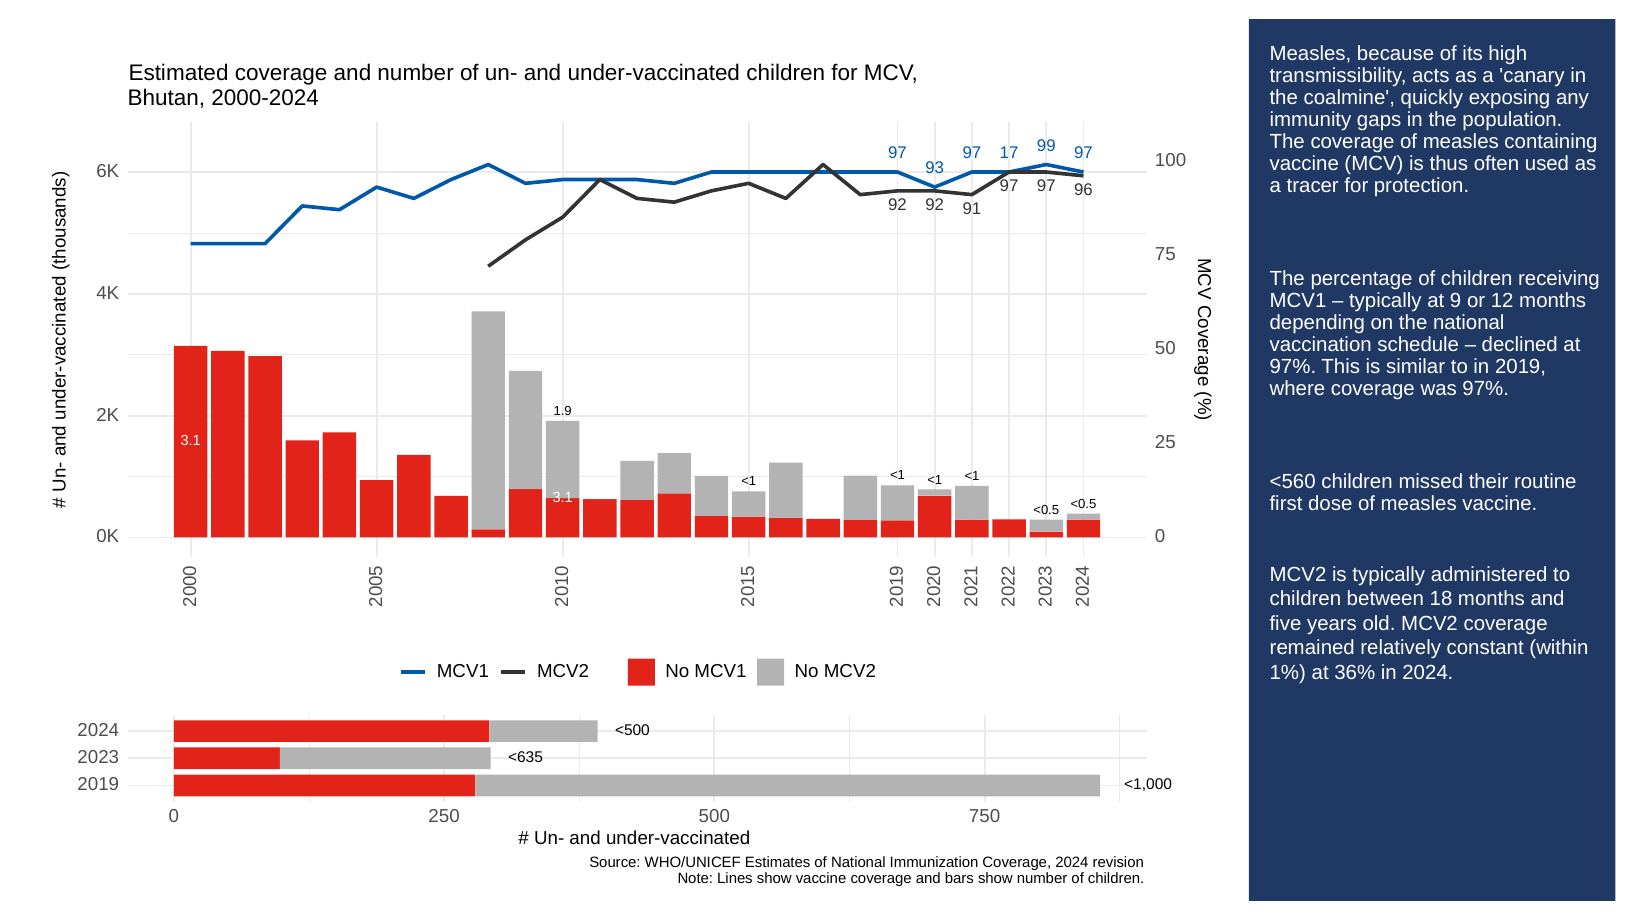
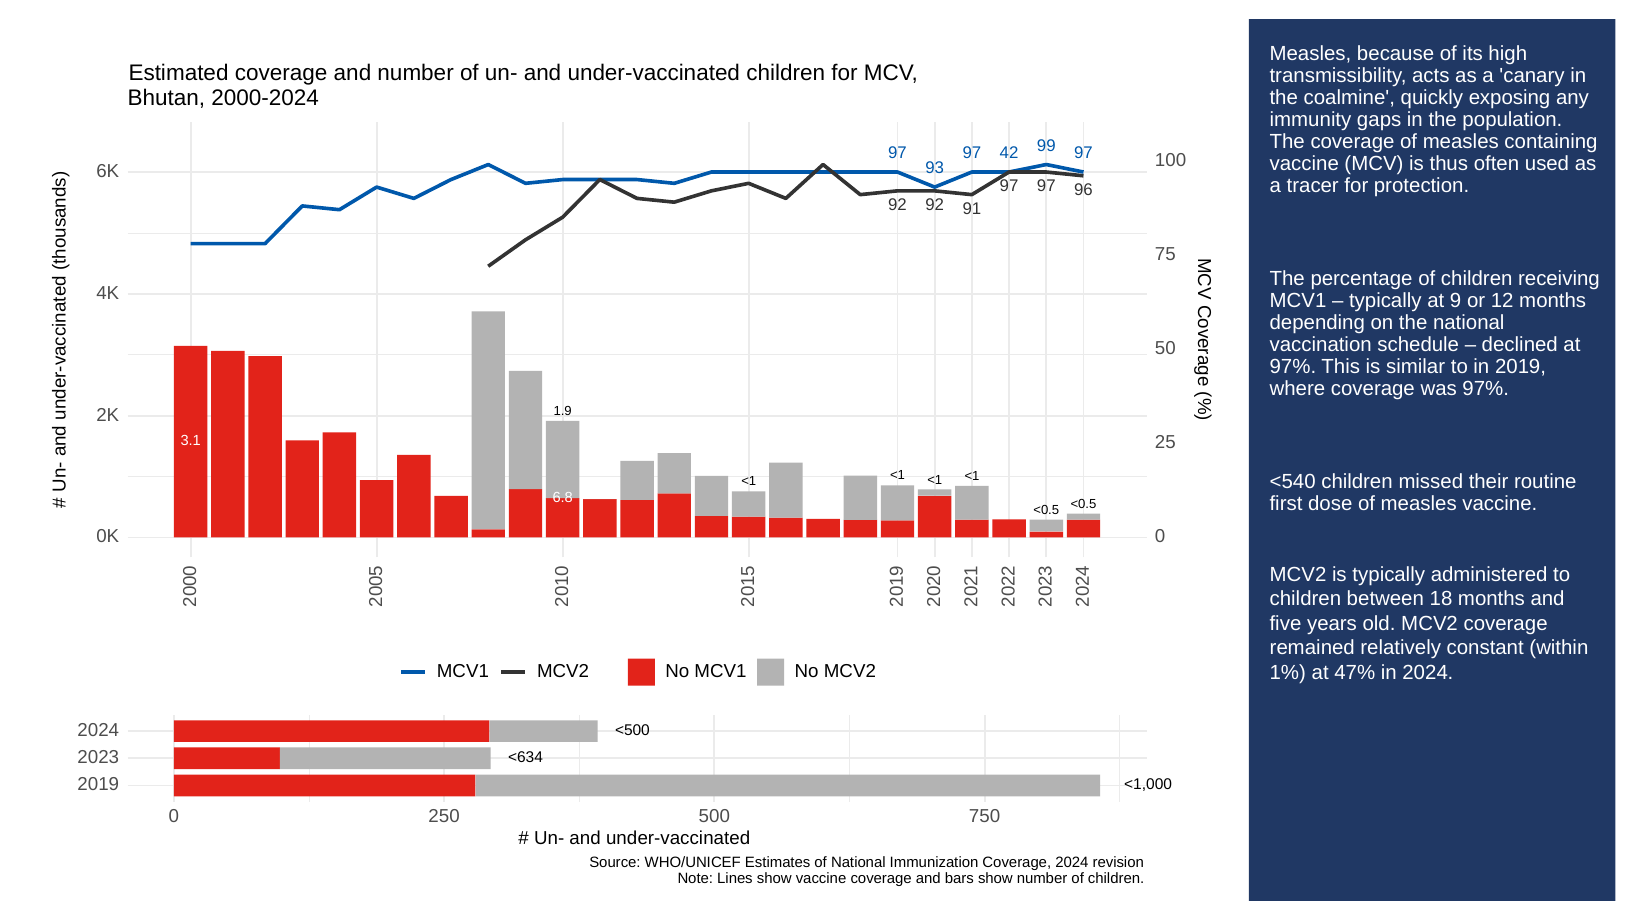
17: 17 -> 42 (1009, 153)
<560: <560 -> <540 (1293, 482)
3.1: 3.1 -> 6.8 (563, 498)
36%: 36% -> 47% (1355, 673)
<635: <635 -> <634 (525, 758)
